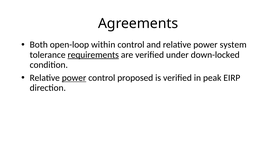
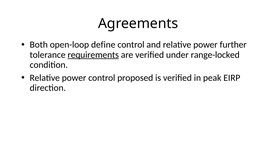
within: within -> define (103, 45)
system: system -> further (233, 45)
down-locked: down-locked -> range-locked (215, 55)
power underline: present -> none (74, 78)
